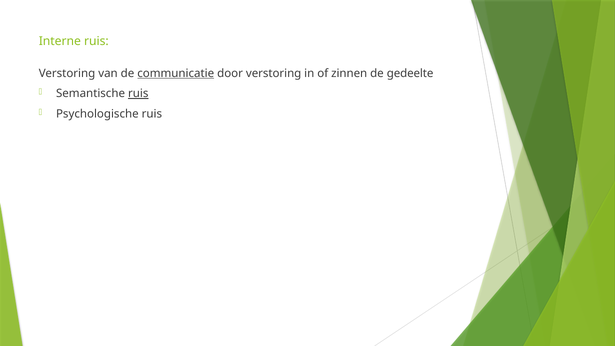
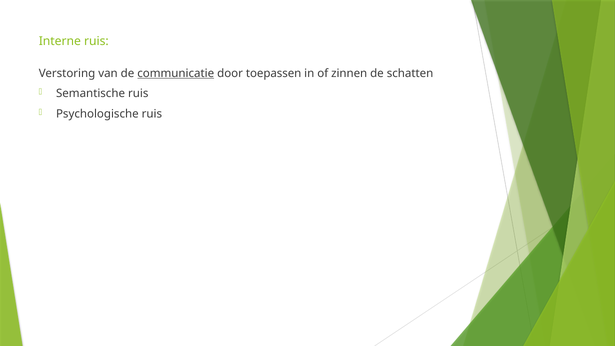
door verstoring: verstoring -> toepassen (274, 73)
gedeelte: gedeelte -> schatten (410, 73)
ruis underline: present -> none (138, 94)
